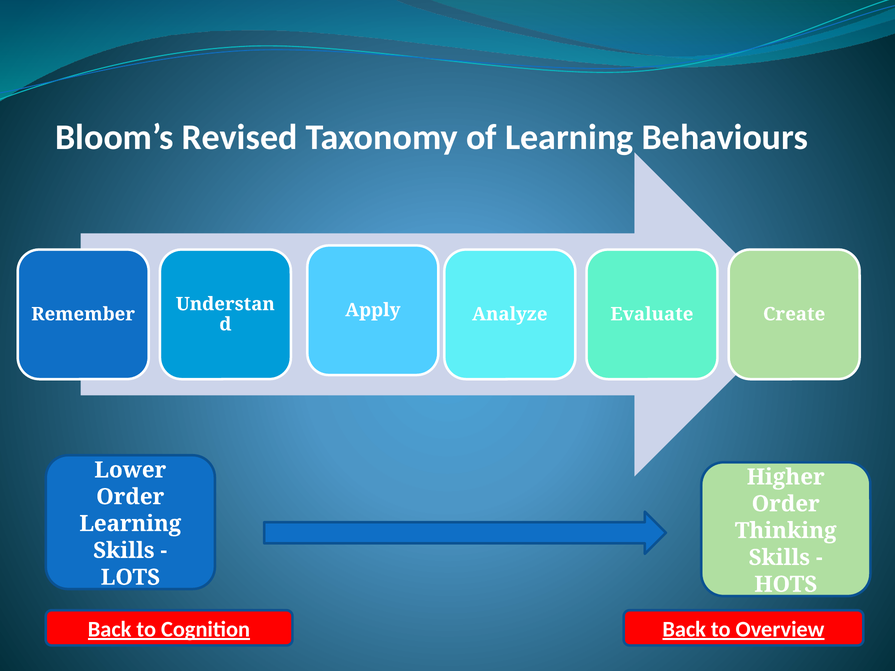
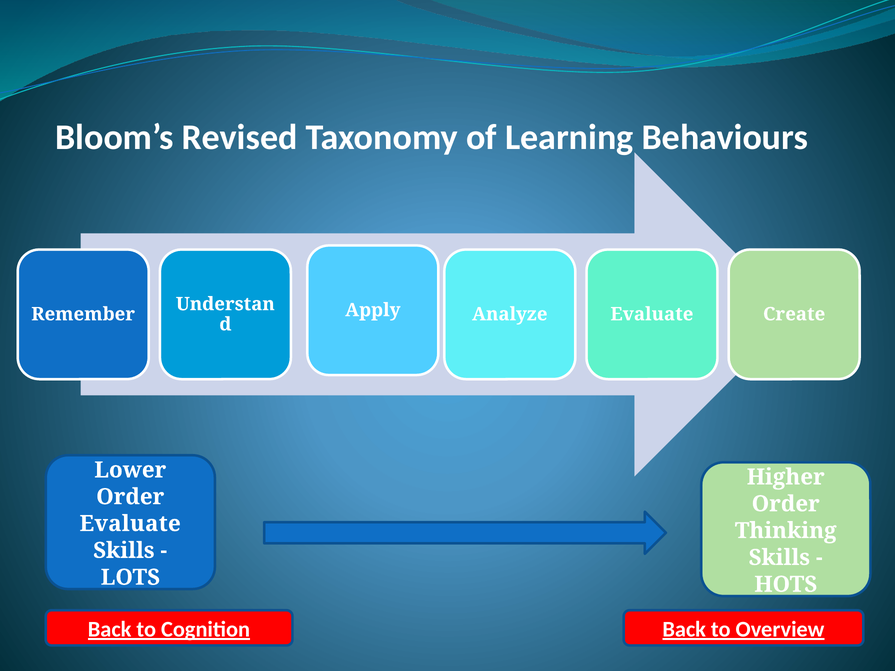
Learning: Learning -> Evaluate (130, 524)
